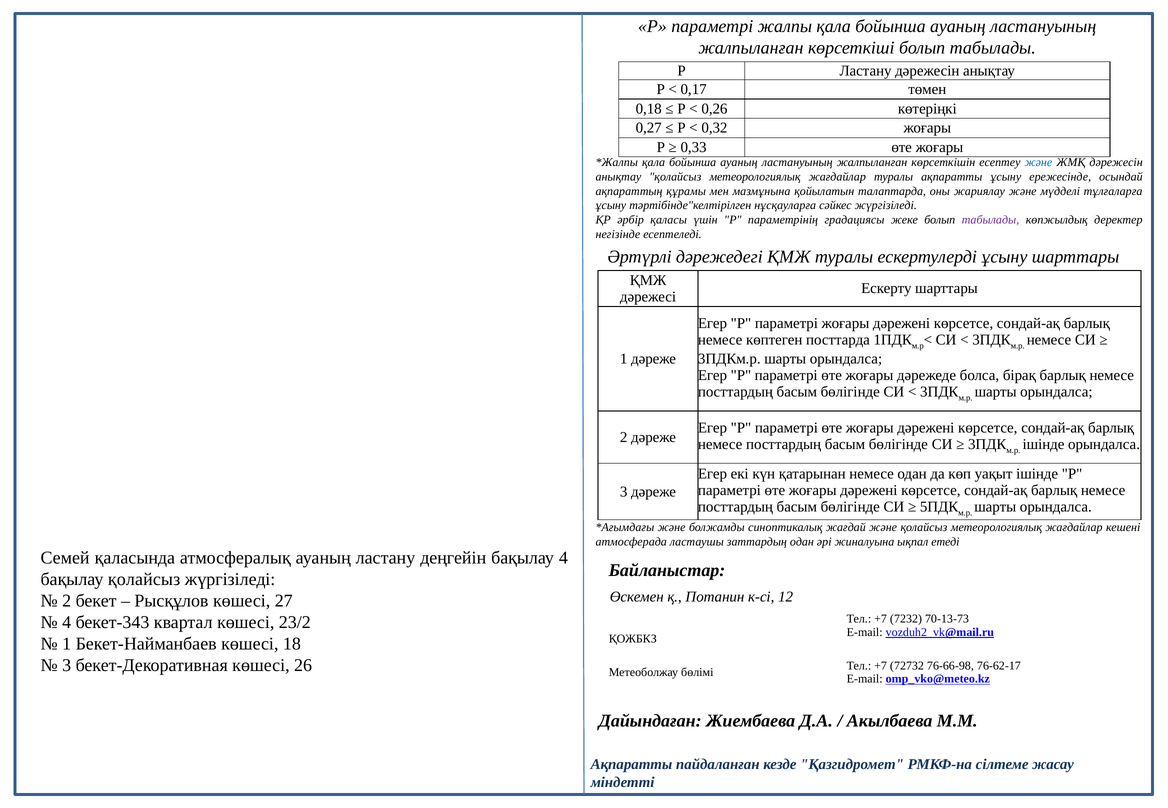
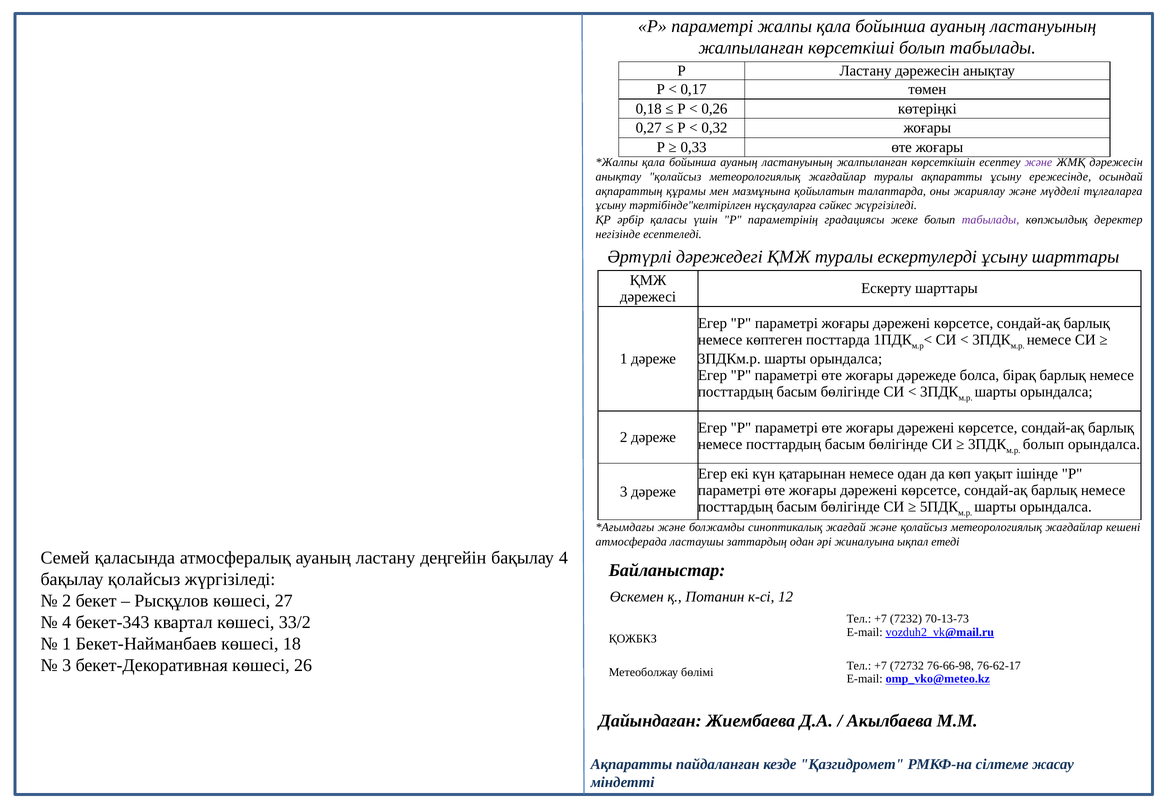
және colour: blue -> purple (1038, 163)
ішінде: ішінде -> болып (1043, 445)
23/2: 23/2 -> 33/2 (295, 623)
